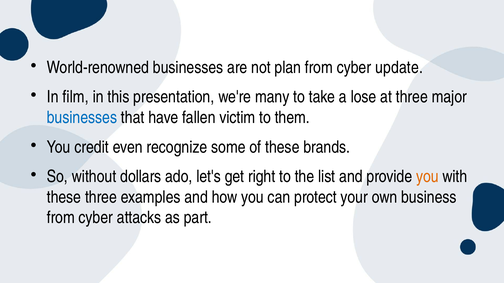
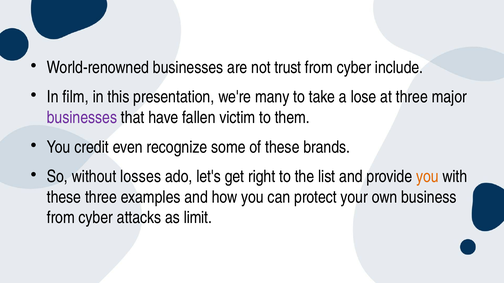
plan: plan -> trust (288, 68)
update: update -> include (399, 68)
businesses colour: blue -> purple (82, 118)
dollars: dollars -> losses (141, 177)
part: part -> limit (198, 218)
